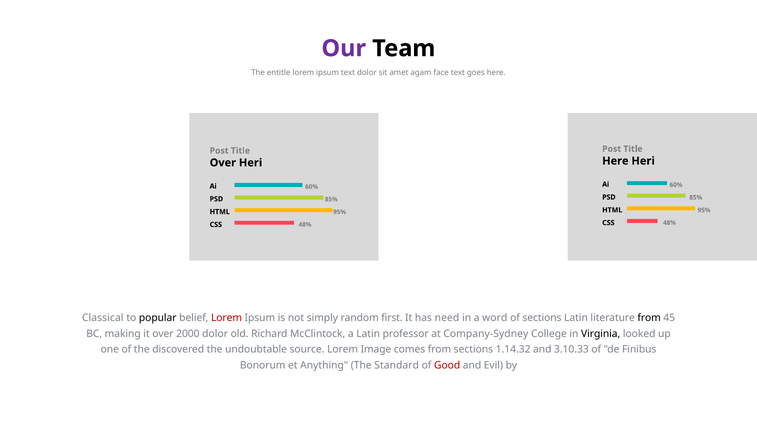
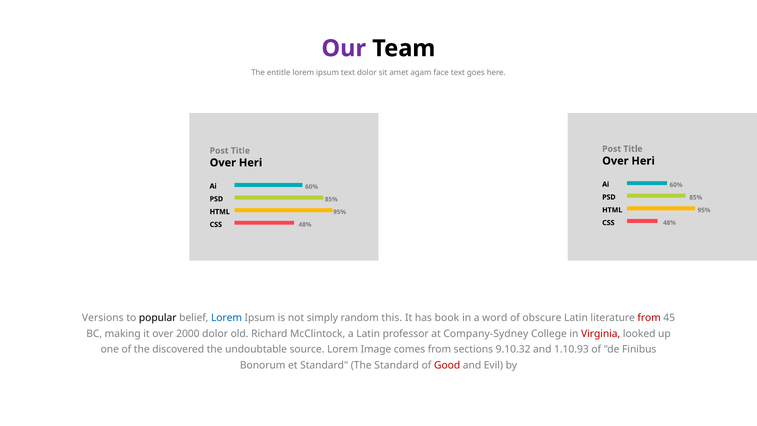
Here: Here -> Over (615, 161)
Classical: Classical -> Versions (103, 318)
Lorem colour: red -> blue (226, 318)
first: first -> this (392, 318)
need: need -> book (447, 318)
of sections: sections -> obscure (542, 318)
from colour: black -> red (649, 318)
Virginia colour: black -> red (601, 334)
1.14.32: 1.14.32 -> 9.10.32 (513, 349)
3.10.33: 3.10.33 -> 1.10.93 (571, 349)
et Anything: Anything -> Standard (324, 365)
